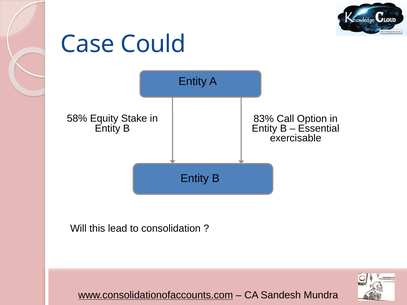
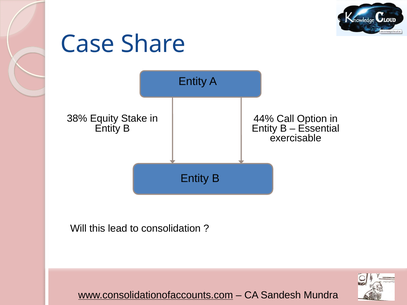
Could: Could -> Share (153, 44)
58%: 58% -> 38% (77, 119)
83%: 83% -> 44% (264, 119)
